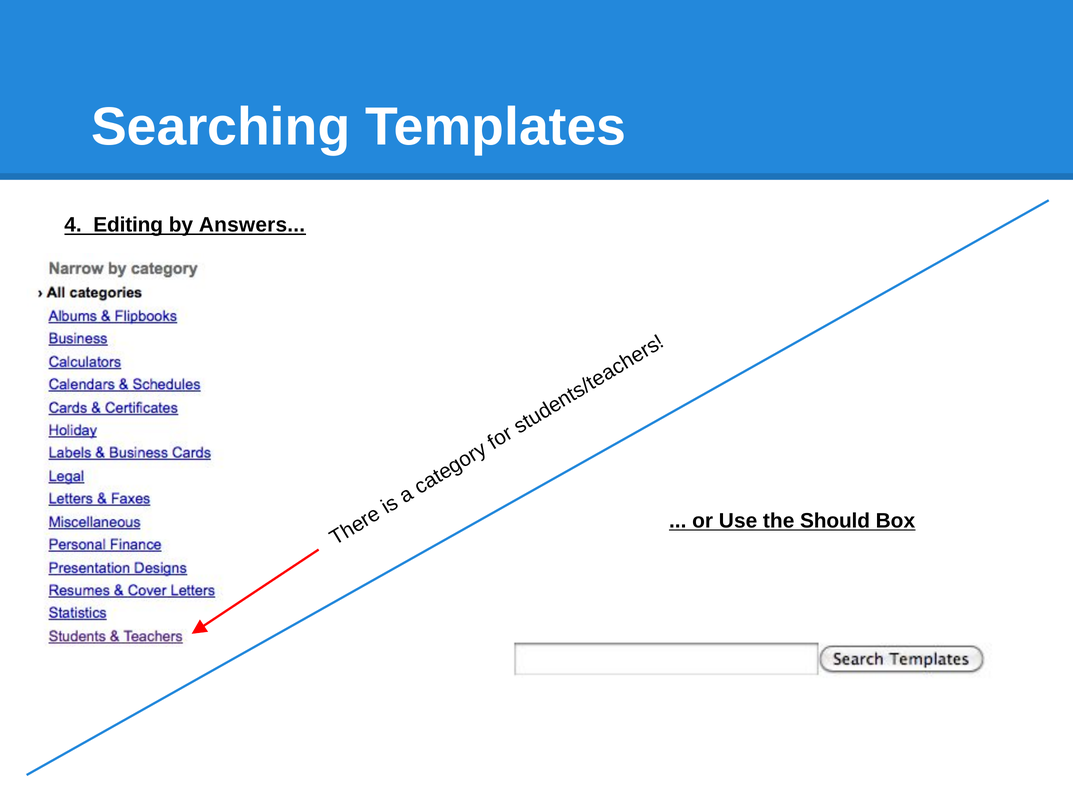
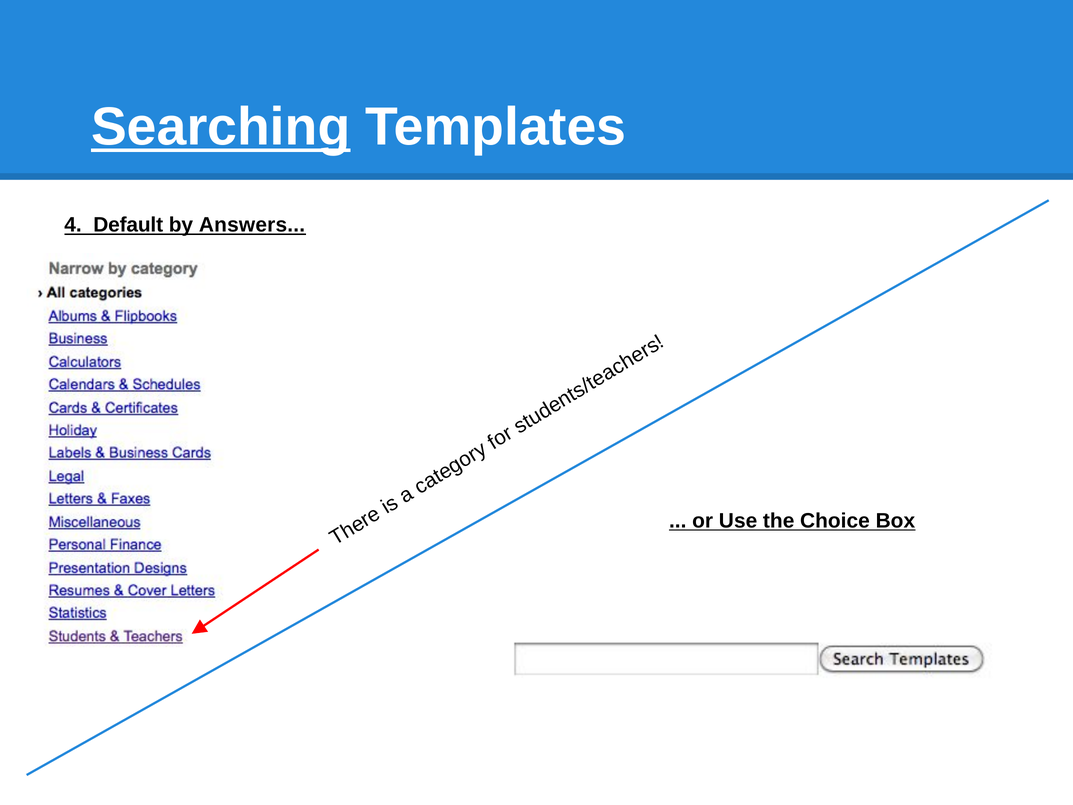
Searching underline: none -> present (221, 127)
Editing: Editing -> Default (128, 225)
Should: Should -> Choice (835, 520)
